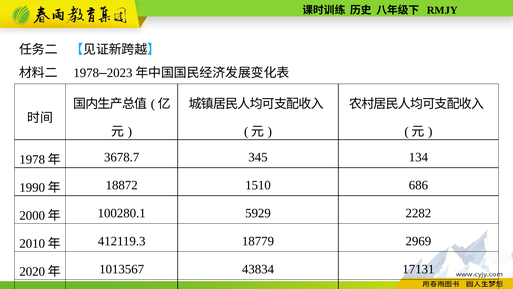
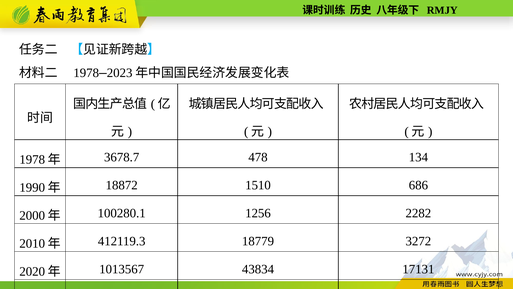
345: 345 -> 478 (258, 157)
5929: 5929 -> 1256 (258, 213)
2969: 2969 -> 3272 (418, 241)
